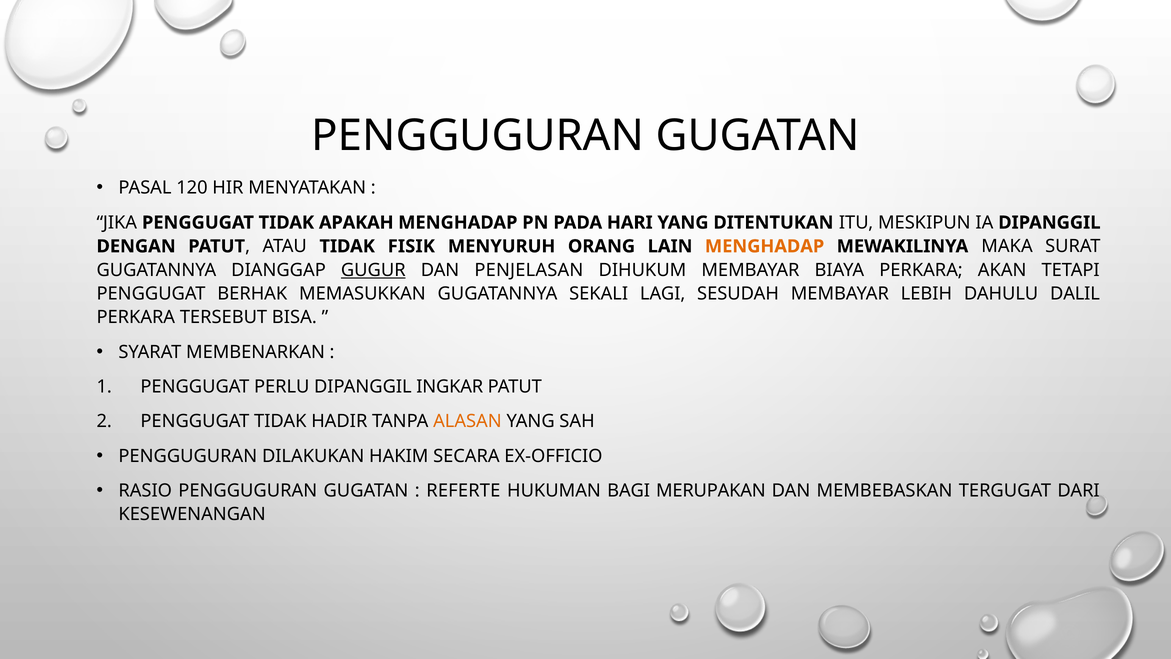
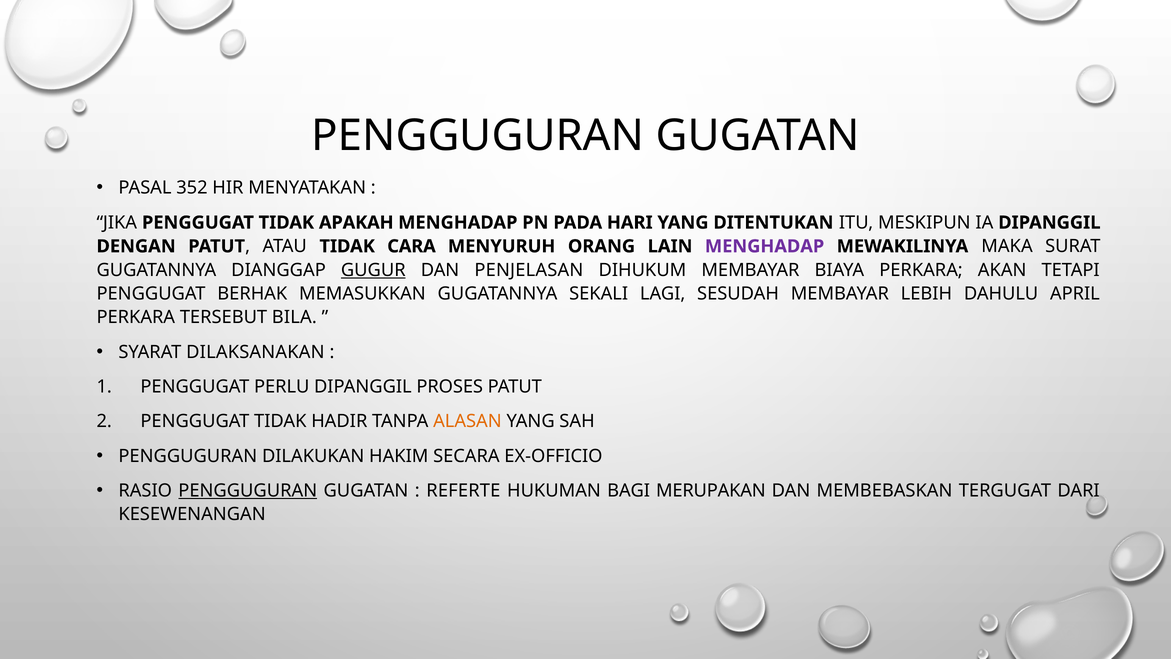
120: 120 -> 352 (192, 188)
FISIK: FISIK -> CARA (411, 246)
MENGHADAP colour: orange -> purple (765, 246)
DALIL: DALIL -> APRIL (1075, 294)
BISA: BISA -> BILA (294, 317)
MEMBENARKAN: MEMBENARKAN -> DILAKSANAKAN (255, 352)
INGKAR: INGKAR -> PROSES (450, 387)
PENGGUGURAN underline: none -> present (248, 490)
